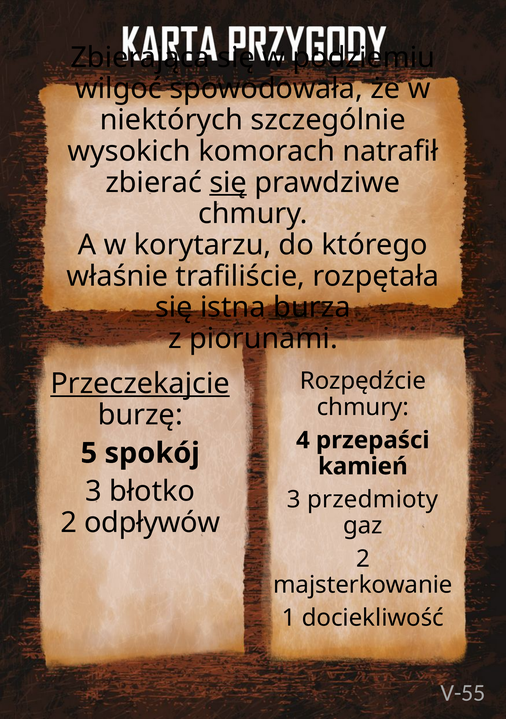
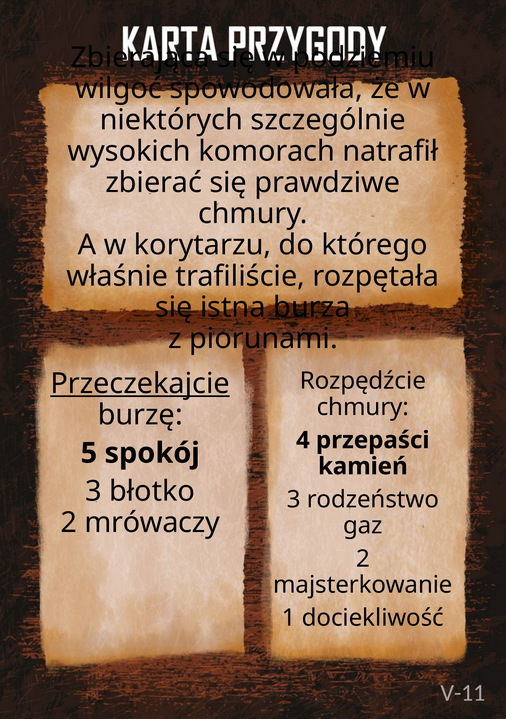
się underline: present -> none (228, 182)
przedmioty: przedmioty -> rodzeństwo (373, 499)
odpływów: odpływów -> mrówaczy (152, 522)
V-55: V-55 -> V-11 (463, 693)
